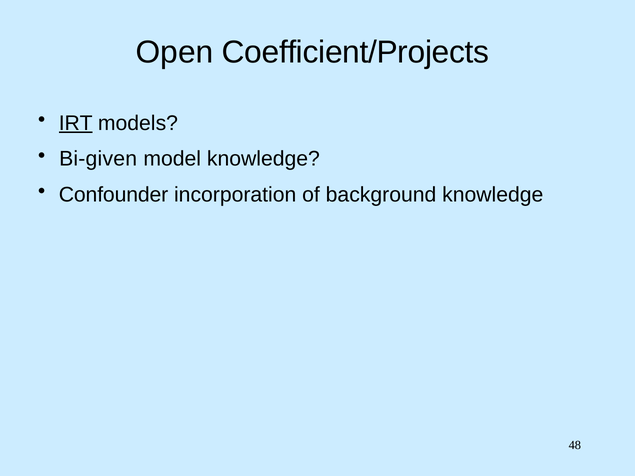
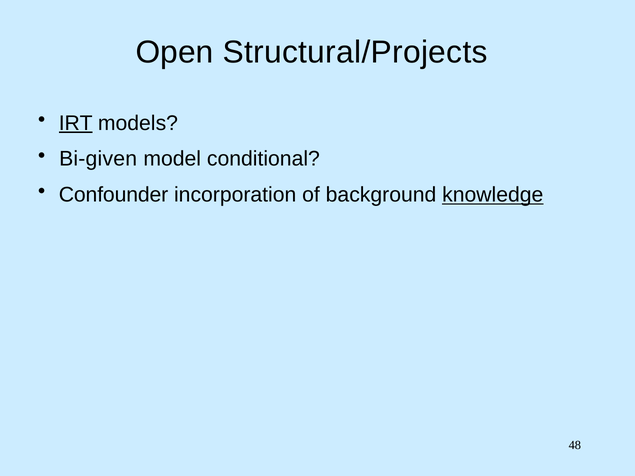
Coefficient/Projects: Coefficient/Projects -> Structural/Projects (355, 52)
model knowledge: knowledge -> conditional (263, 159)
knowledge underline: none -> present (493, 195)
